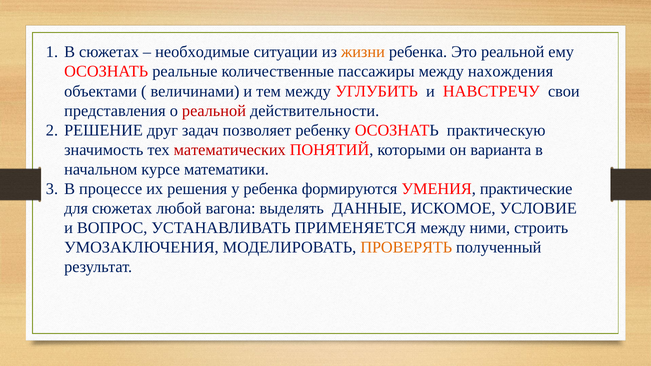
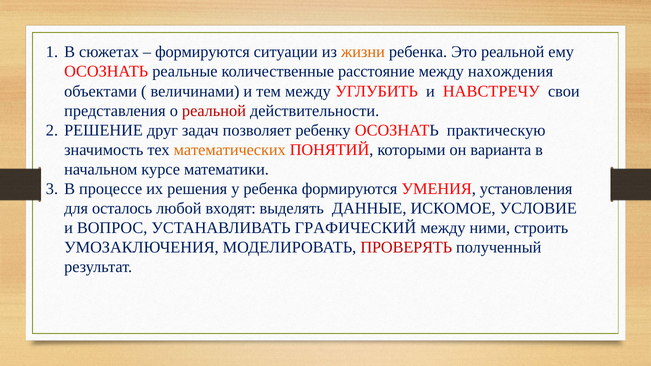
необходимые: необходимые -> формируются (202, 52)
пассажиры: пассажиры -> расстояние (376, 72)
математических colour: red -> orange (230, 150)
практические: практические -> установления (526, 189)
для сюжетах: сюжетах -> осталось (122, 208)
вагона: вагона -> входят (231, 208)
ПРИМЕНЯЕТСЯ: ПРИМЕНЯЕТСЯ -> ГРАФИЧЕСКИЙ (355, 228)
ПРОВЕРЯТЬ colour: orange -> red (406, 247)
